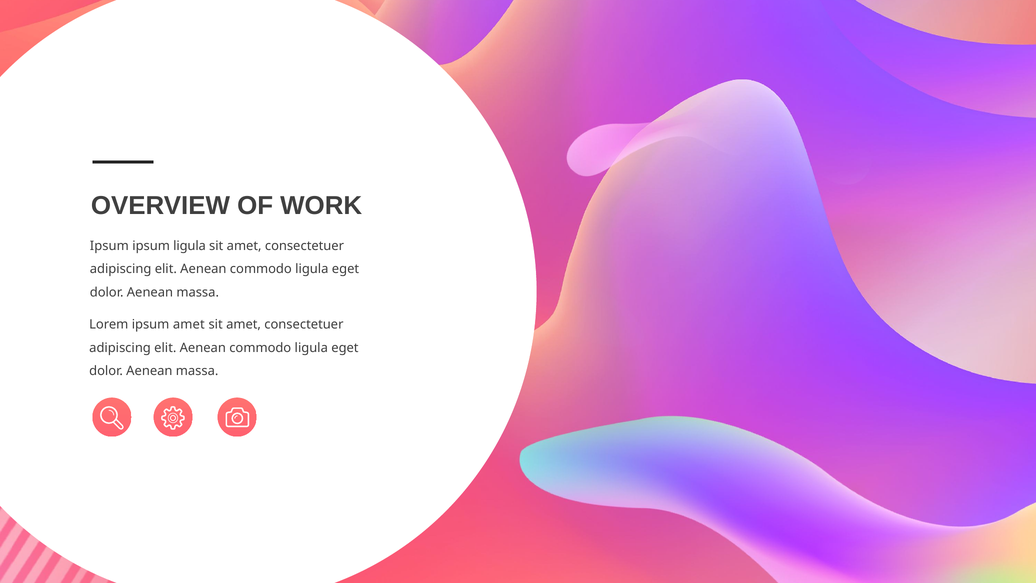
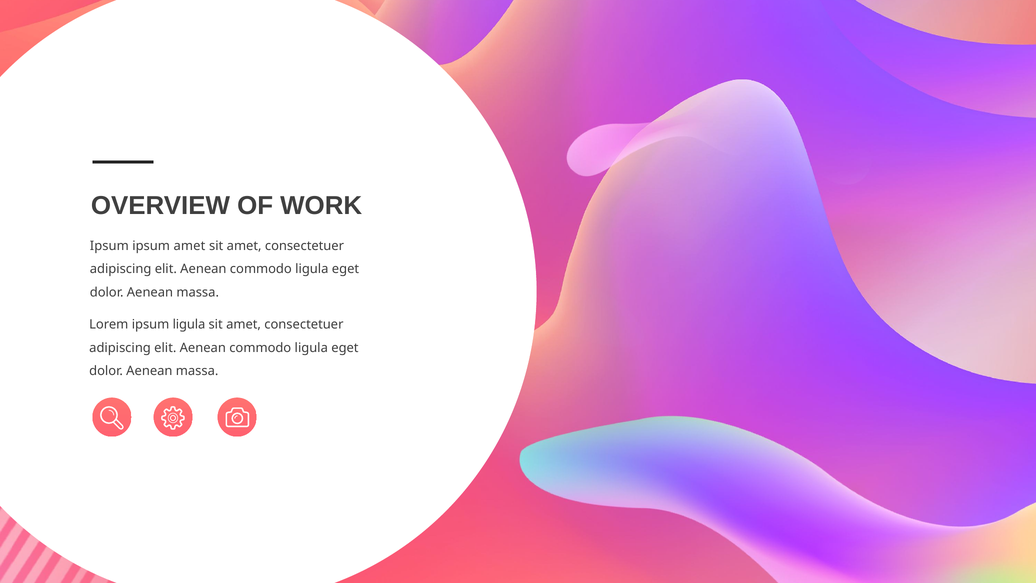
ipsum ligula: ligula -> amet (189, 246)
ipsum amet: amet -> ligula (189, 324)
